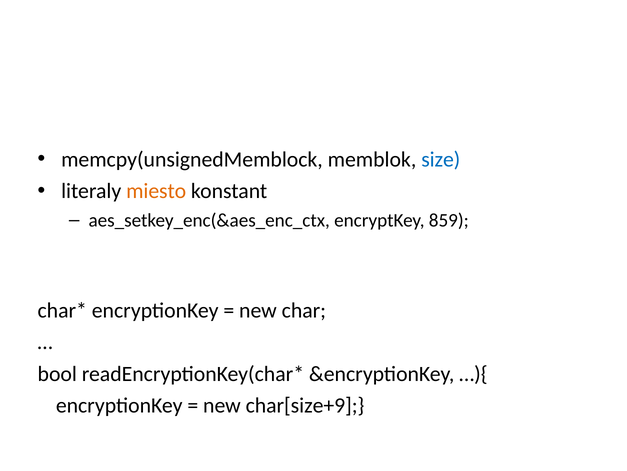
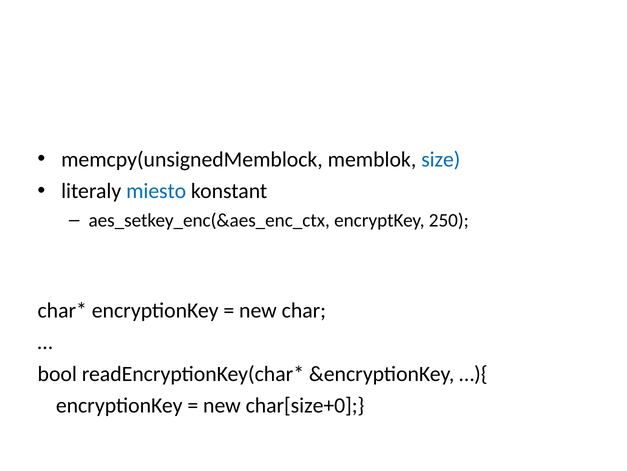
miesto colour: orange -> blue (156, 191)
859: 859 -> 250 (449, 220)
char[size+9: char[size+9 -> char[size+0 (305, 405)
